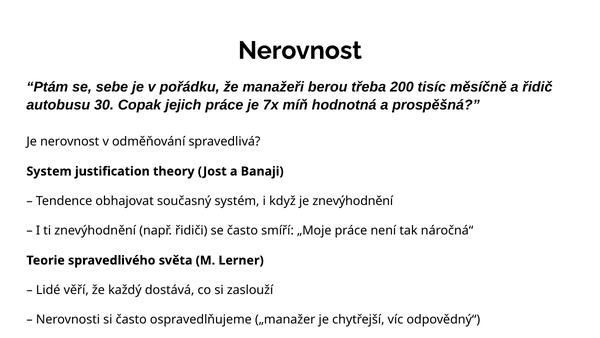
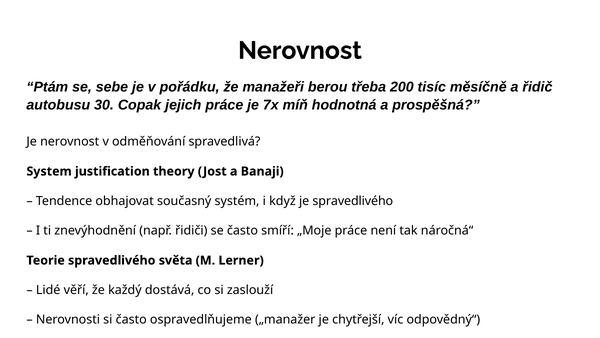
je znevýhodnění: znevýhodnění -> spravedlivého (353, 201)
